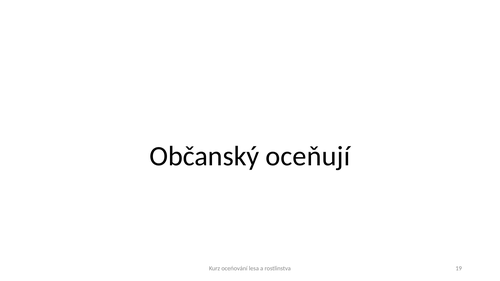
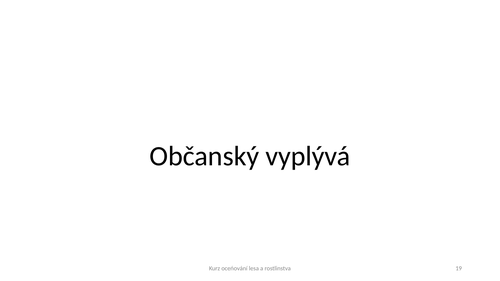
oceňují: oceňují -> vyplývá (308, 156)
